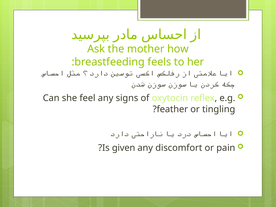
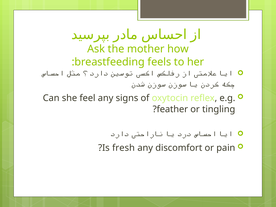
given: given -> fresh (123, 148)
